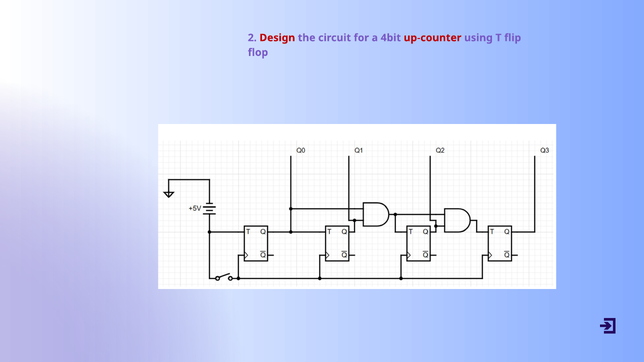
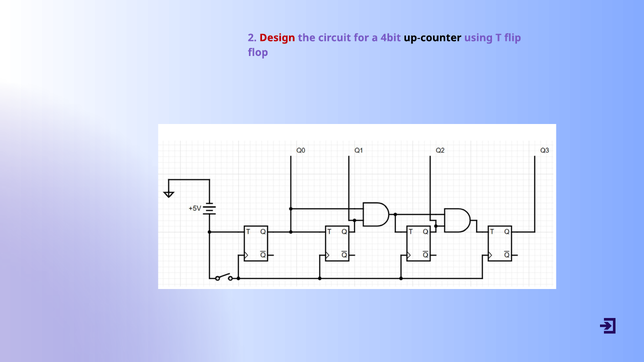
up-counter colour: red -> black (433, 38)
